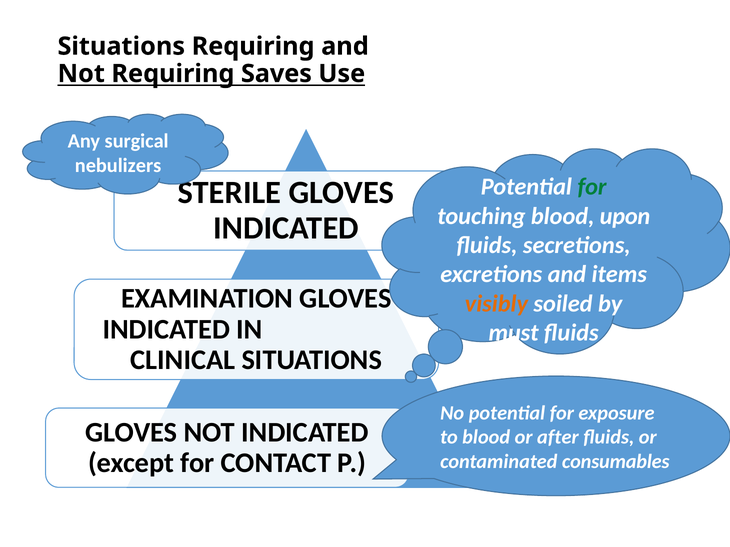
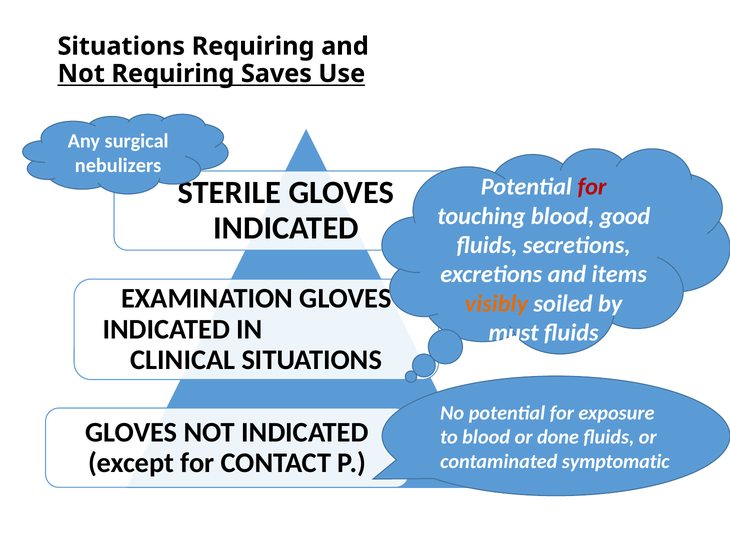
for colour: green -> red (592, 187)
upon: upon -> good (625, 216)
after: after -> done (558, 438)
consumables: consumables -> symptomatic (616, 462)
